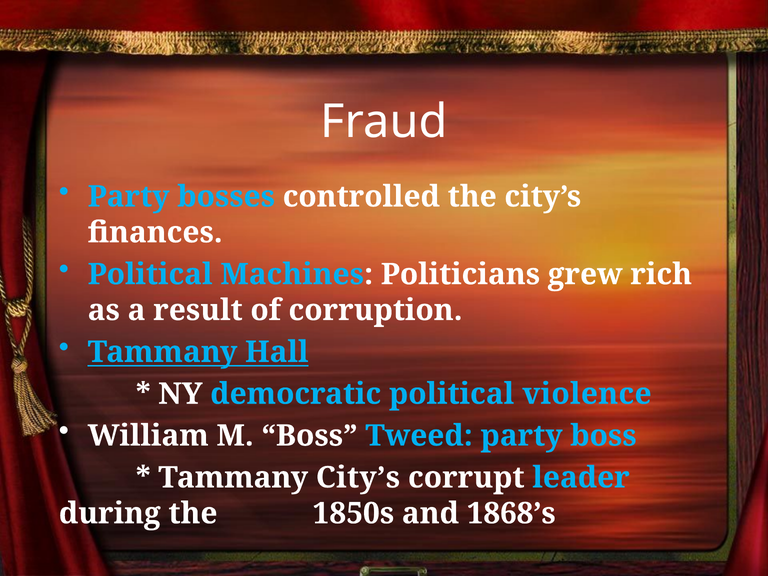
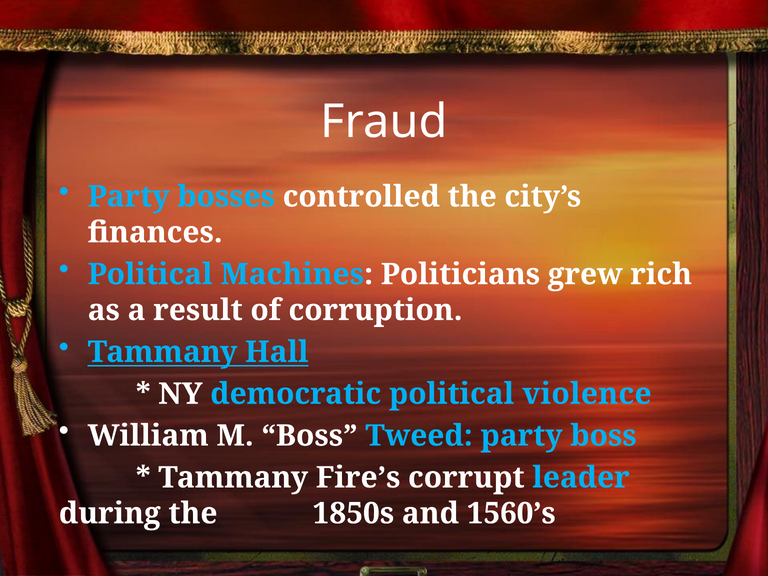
Tammany City’s: City’s -> Fire’s (358, 478)
1868’s: 1868’s -> 1560’s (511, 513)
